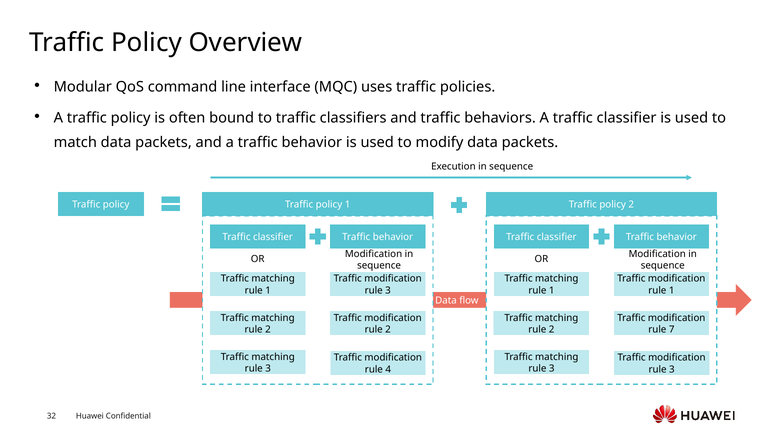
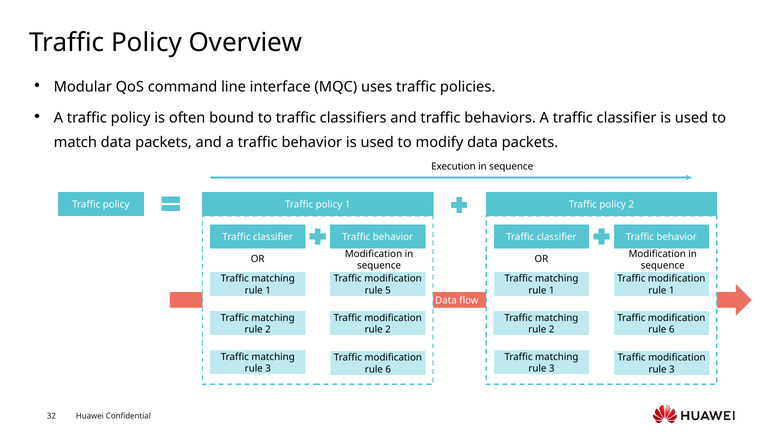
3: 3 -> 5 (388, 290)
7: 7 -> 6 (672, 329)
4: 4 -> 6 (388, 369)
